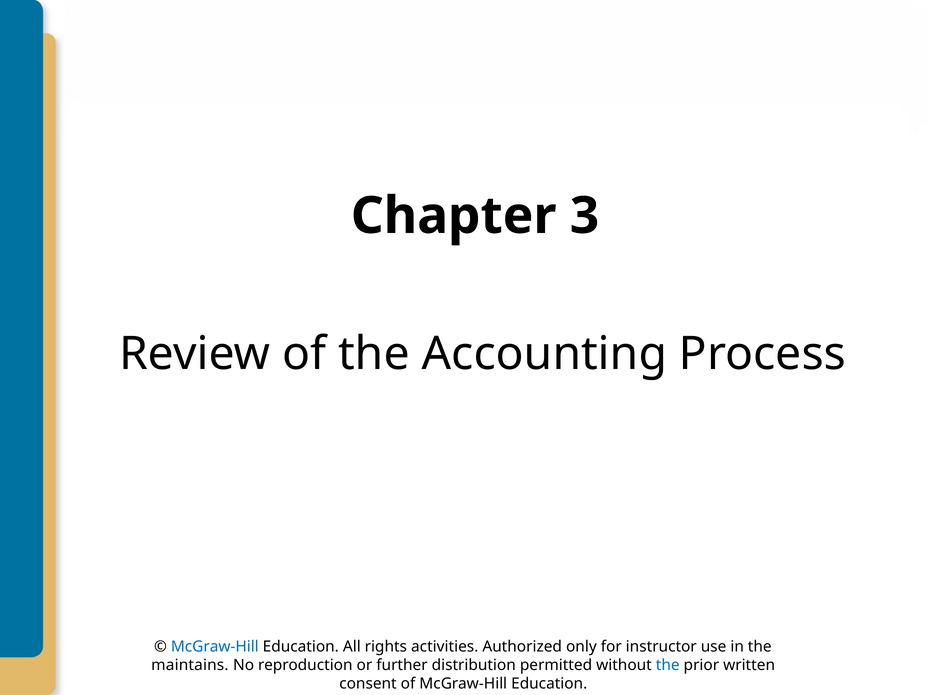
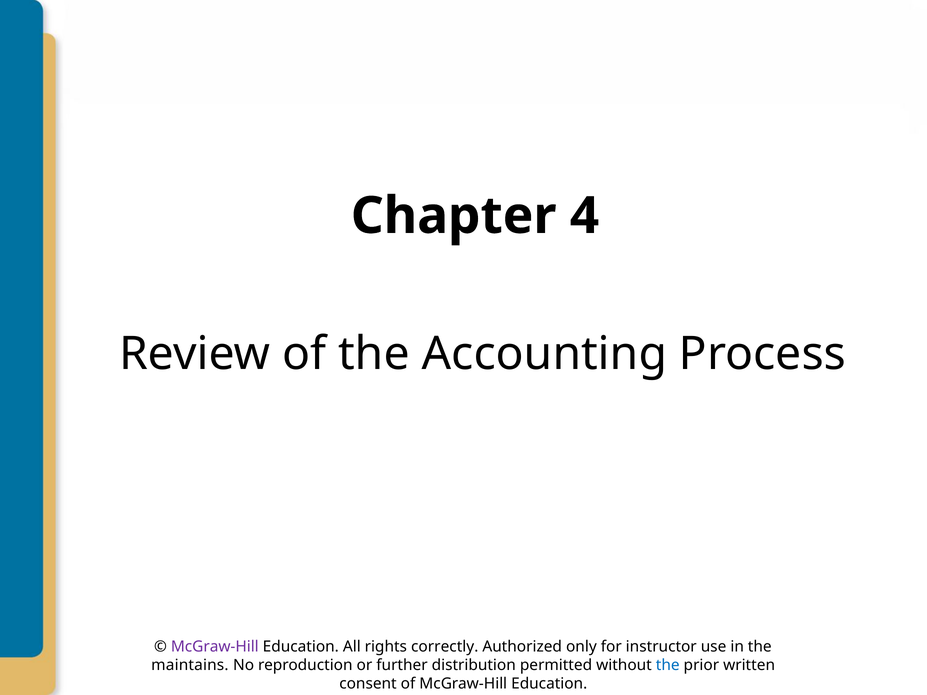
3: 3 -> 4 (584, 216)
McGraw-Hill colour: blue -> purple (215, 647)
activities: activities -> correctly (445, 647)
